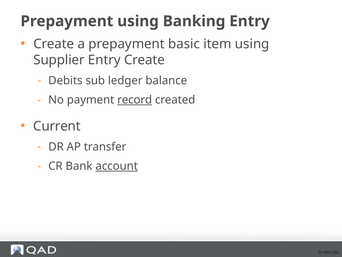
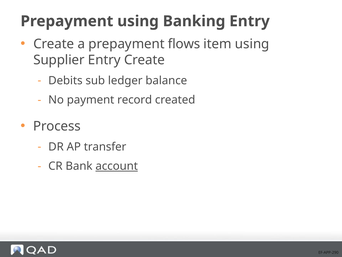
basic: basic -> flows (184, 44)
record underline: present -> none (135, 100)
Current: Current -> Process (57, 126)
